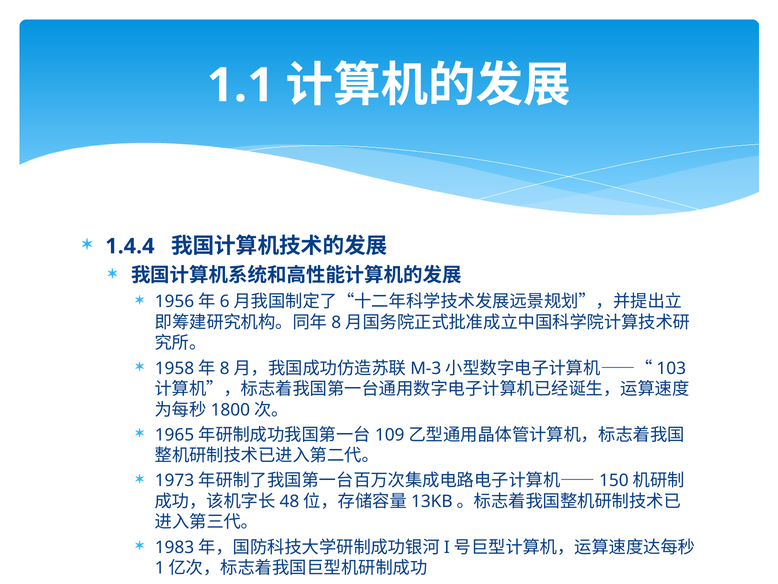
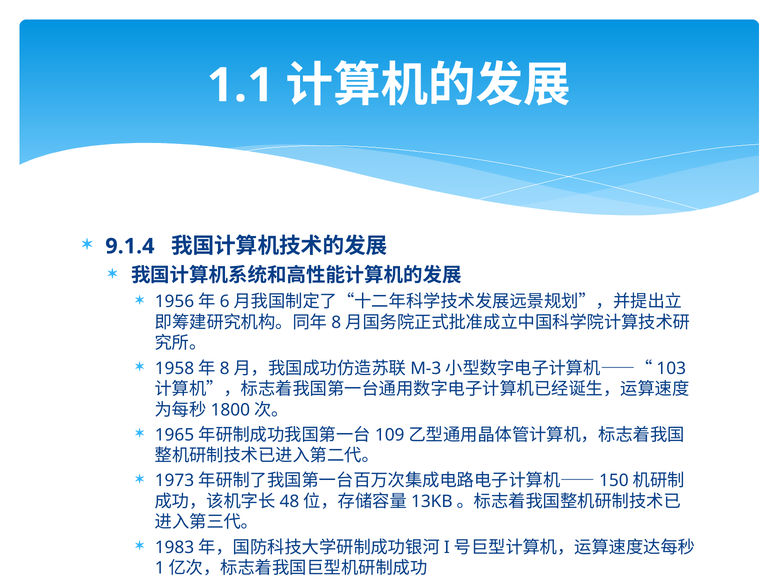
1.4.4: 1.4.4 -> 9.1.4 (130, 246)
